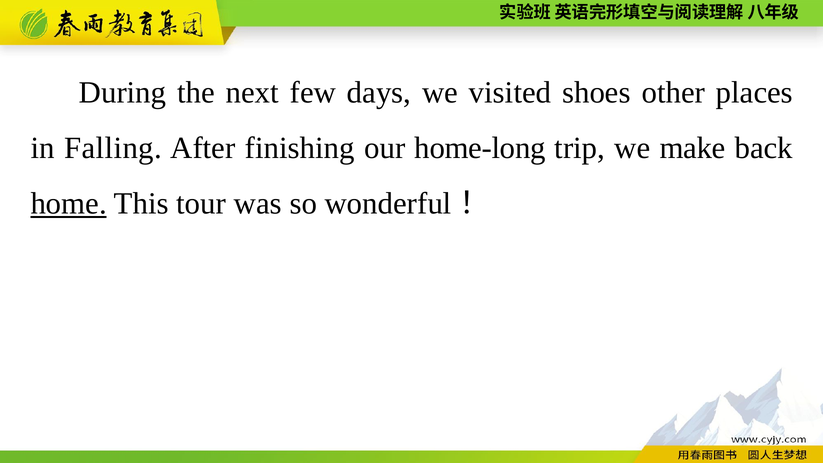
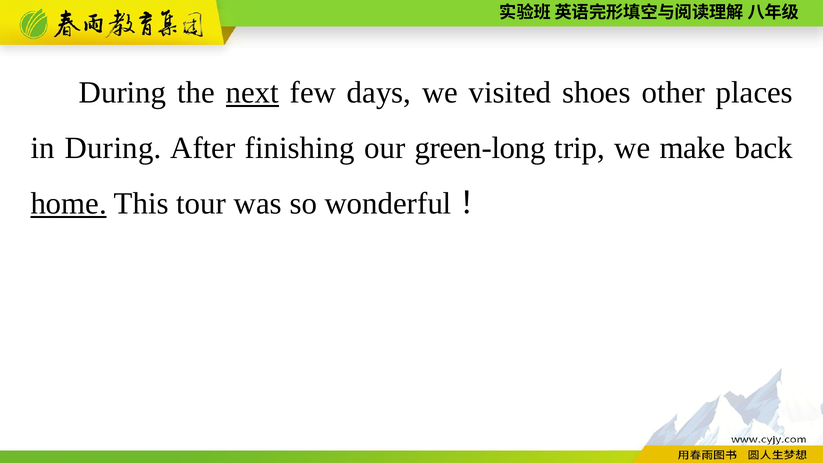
next underline: none -> present (252, 93)
in Falling: Falling -> During (113, 148)
home-long: home-long -> green-long (480, 148)
